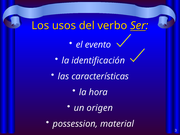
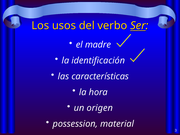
evento: evento -> madre (98, 45)
